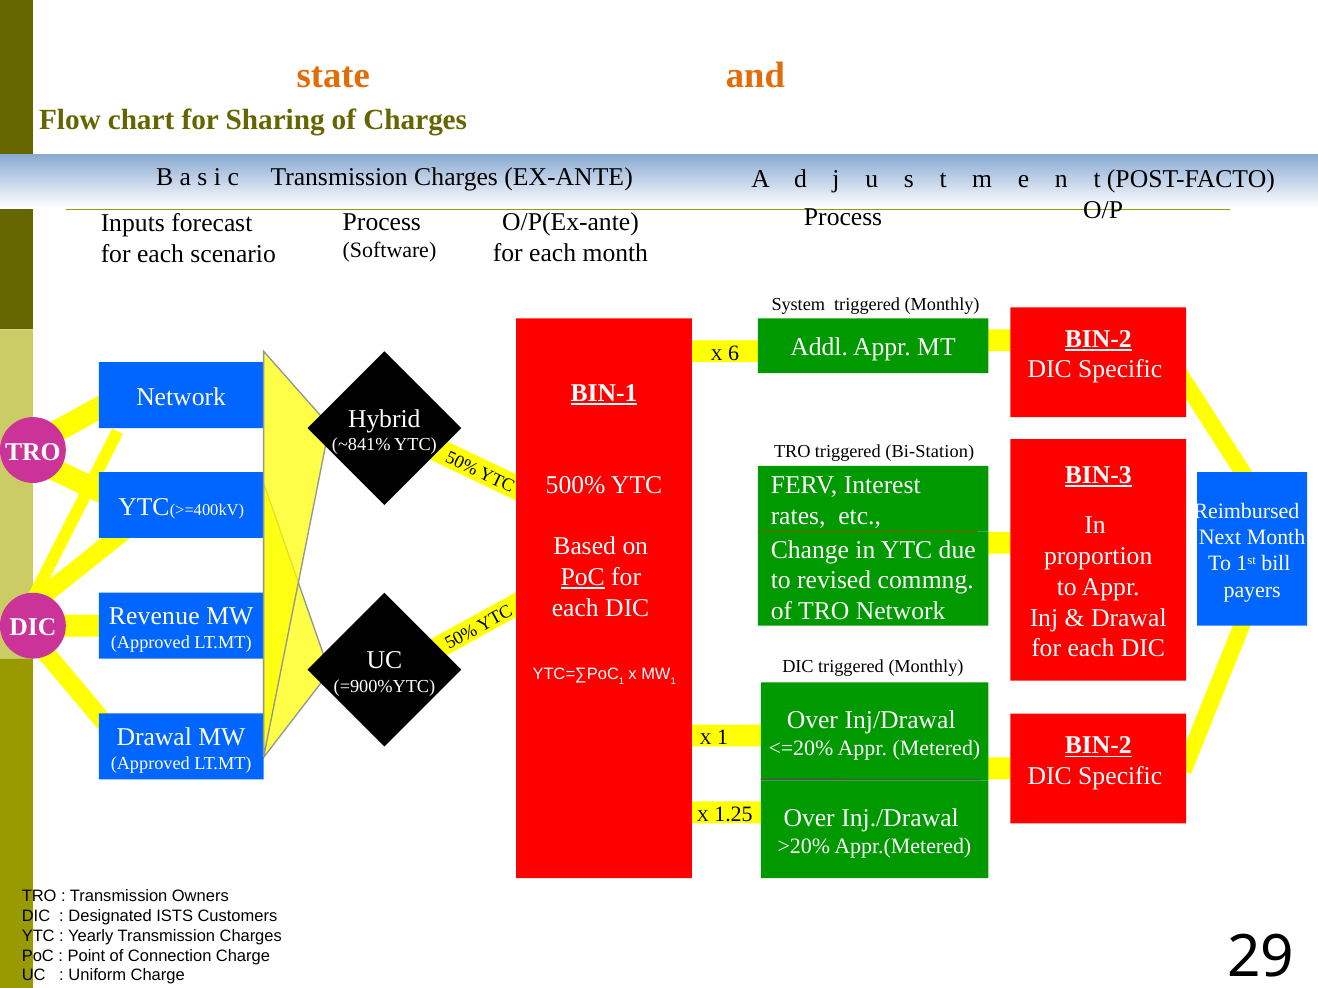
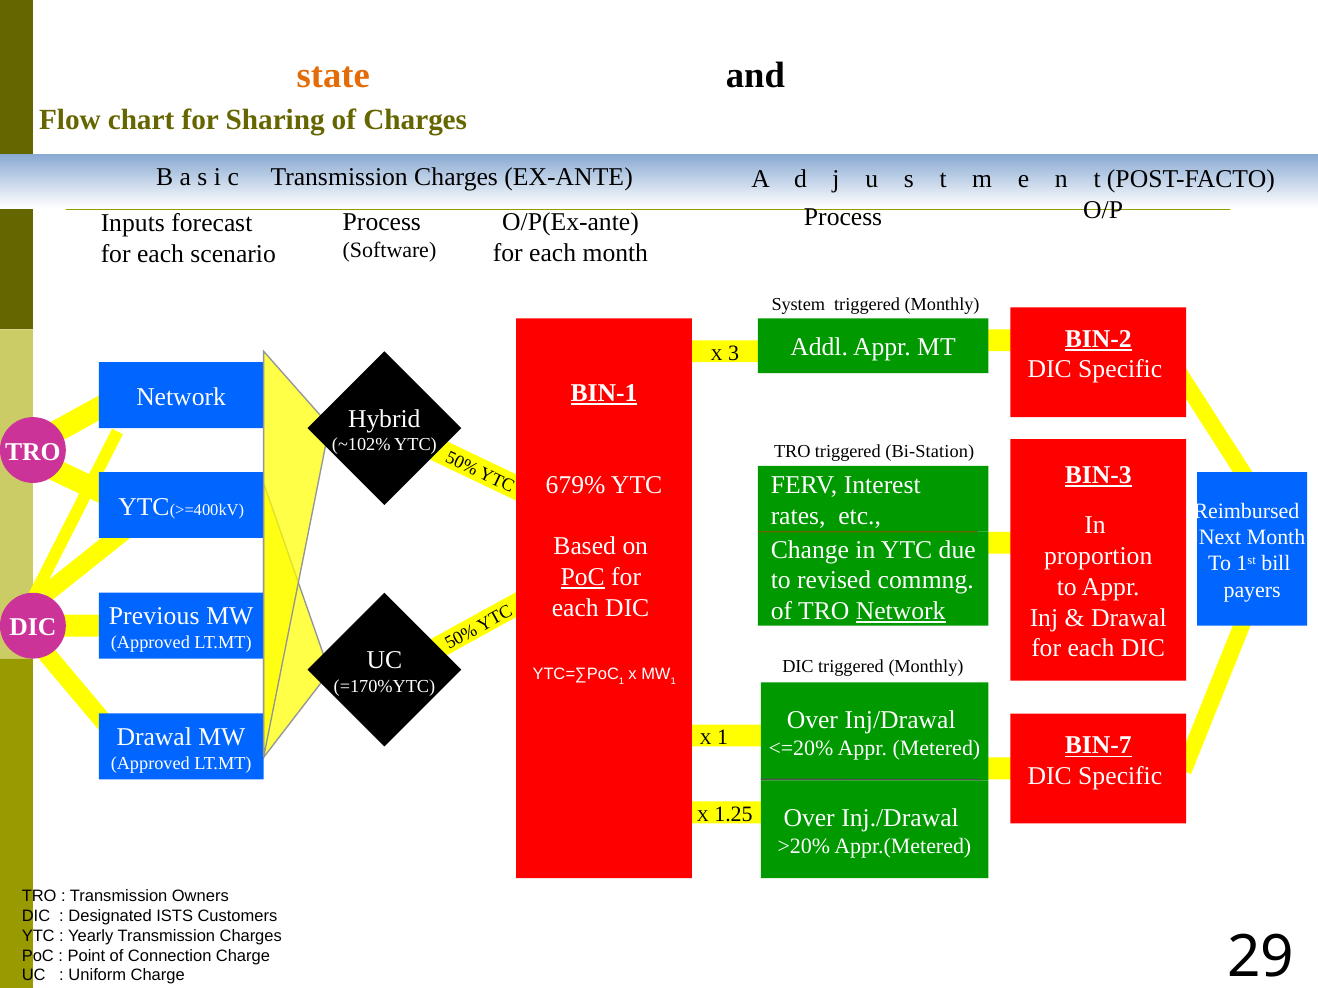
and colour: orange -> black (755, 75)
6: 6 -> 3 (733, 353)
~841%: ~841% -> ~102% (361, 445)
500%: 500% -> 679% (576, 485)
Network underline: none -> present (901, 612)
Revenue: Revenue -> Previous (154, 617)
=900%YTC: =900%YTC -> =170%YTC (384, 687)
BIN-2: BIN-2 -> BIN-7 (1098, 745)
